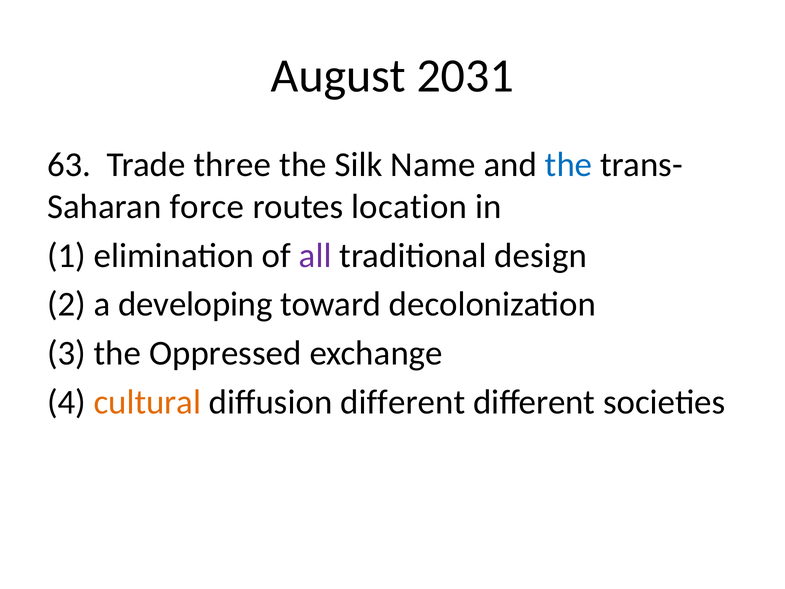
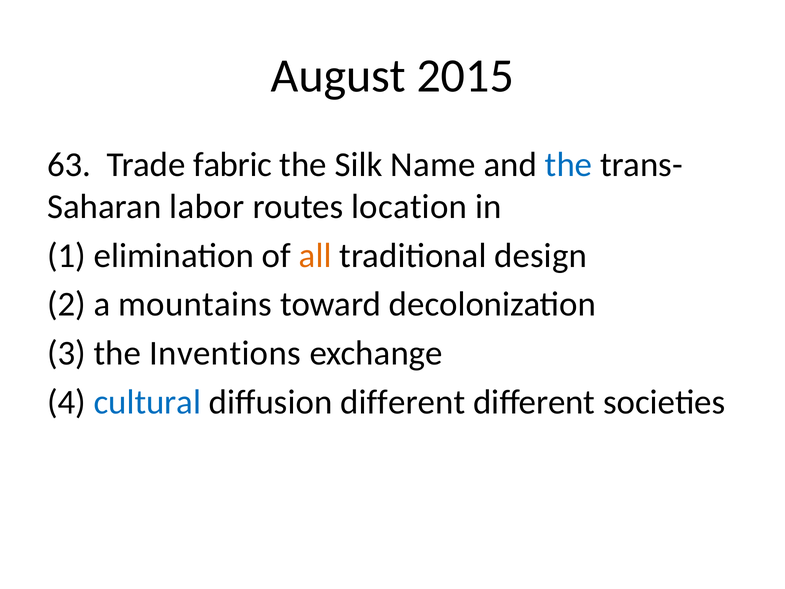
2031: 2031 -> 2015 (465, 76)
three: three -> fabric (233, 165)
force: force -> labor (207, 207)
all colour: purple -> orange (315, 255)
developing: developing -> mountains (195, 304)
Oppressed: Oppressed -> Inventions (225, 353)
cultural colour: orange -> blue (147, 402)
